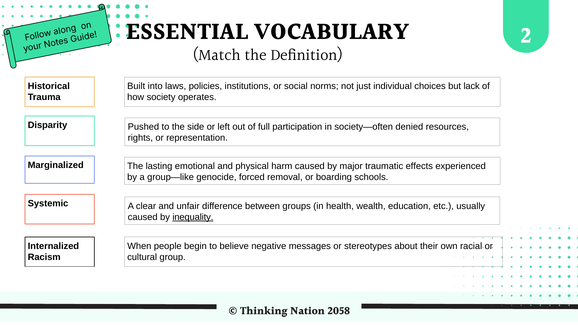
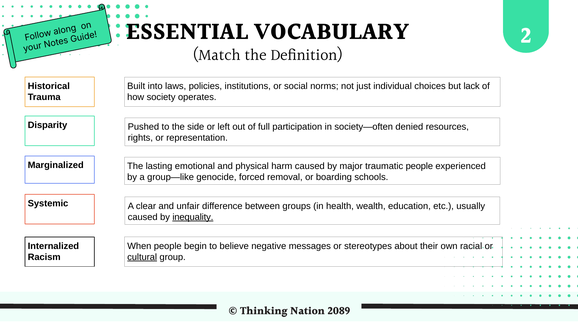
traumatic effects: effects -> people (419, 166)
cultural underline: none -> present (142, 257)
2058: 2058 -> 2089 (339, 311)
